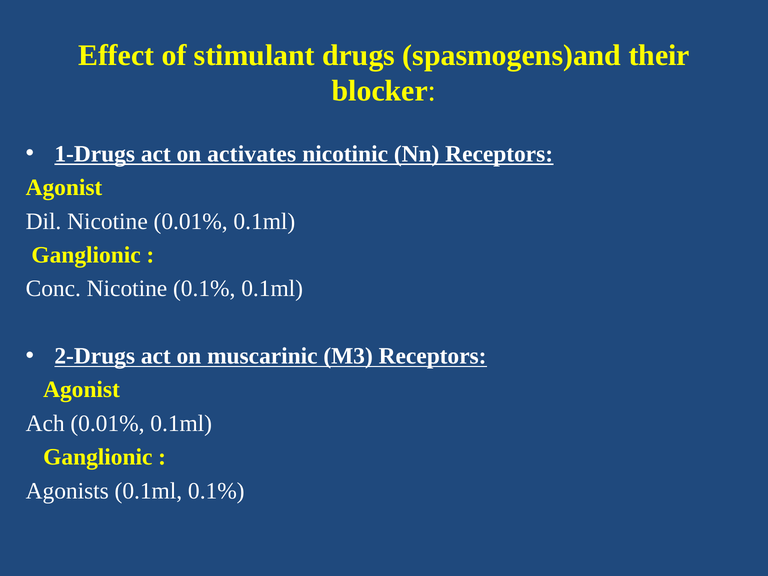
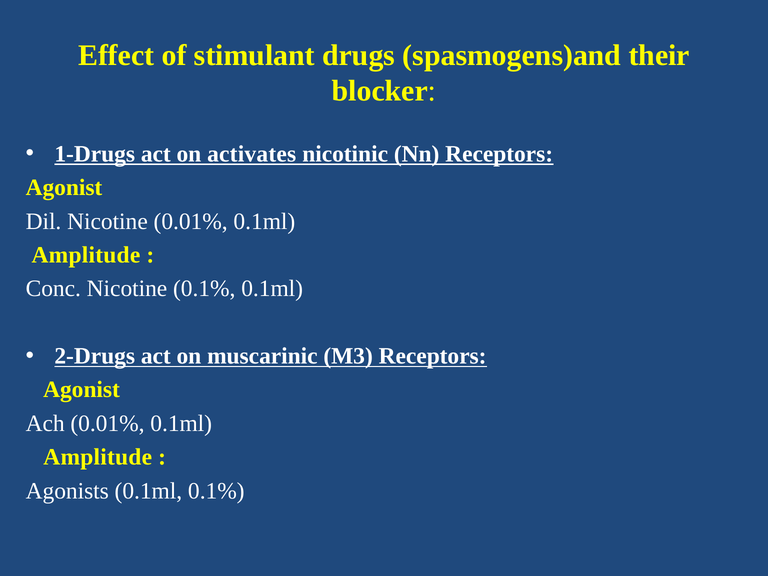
Ganglionic: Ganglionic -> Amplitude (86, 255)
Ganglionic: Ganglionic -> Amplitude (98, 457)
